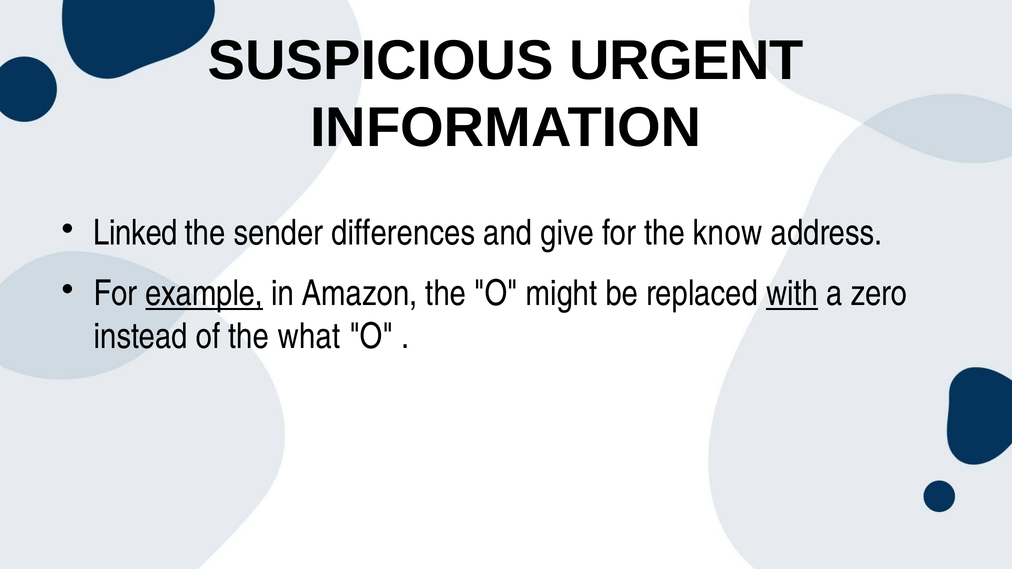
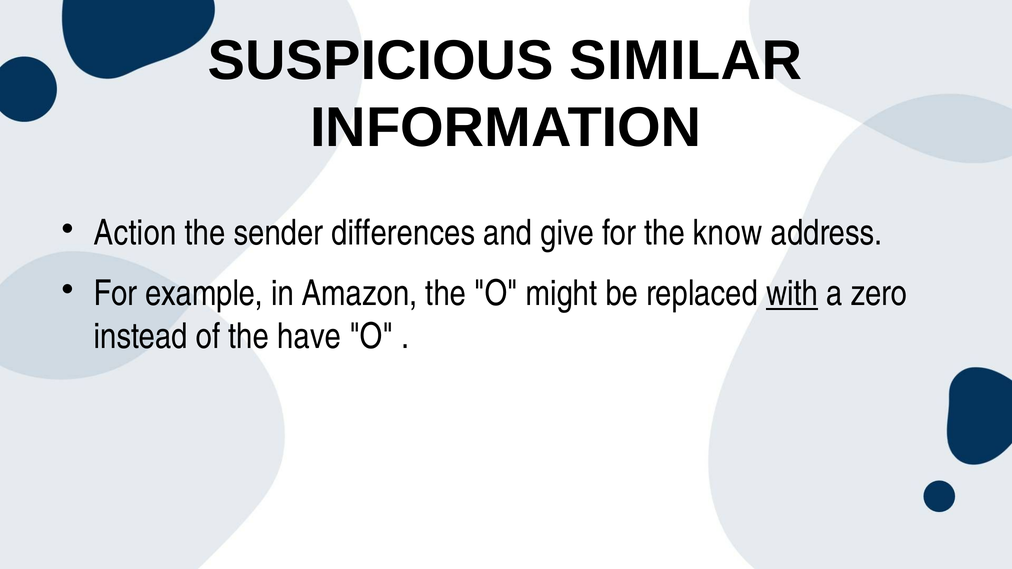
URGENT: URGENT -> SIMILAR (686, 61)
Linked: Linked -> Action (135, 233)
example underline: present -> none (204, 294)
what: what -> have (309, 337)
